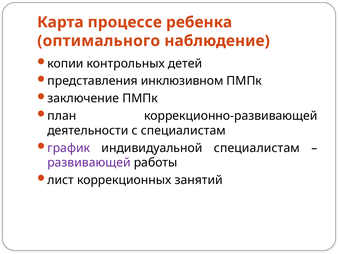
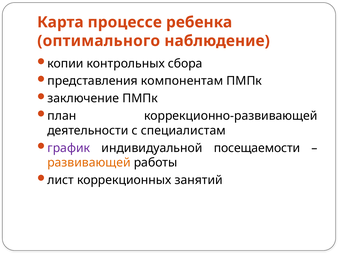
детей: детей -> сбора (185, 63)
инклюзивном: инклюзивном -> компонентам (182, 81)
индивидуальной специалистам: специалистам -> посещаемости (257, 148)
развивающей colour: purple -> orange (89, 162)
